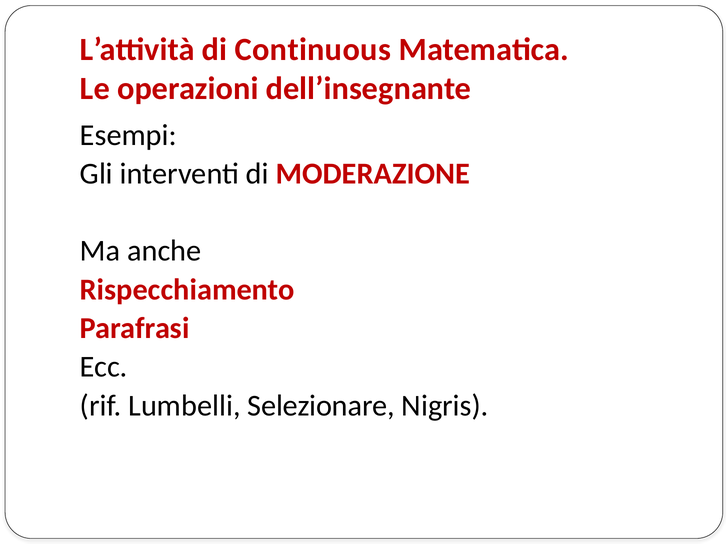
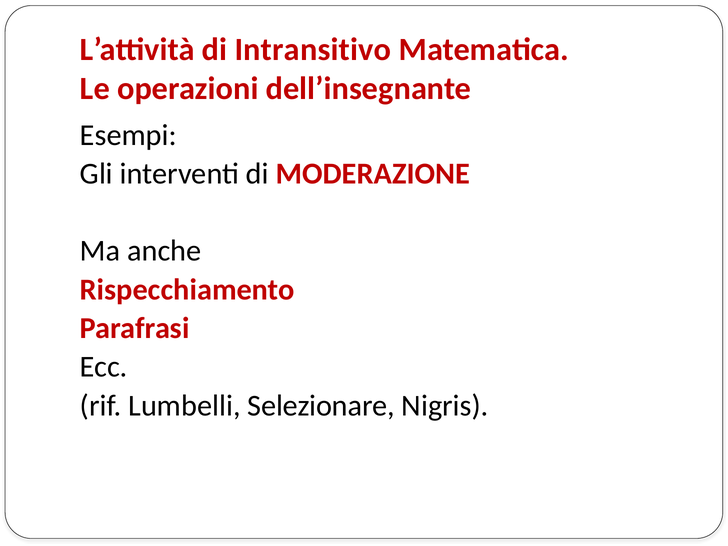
Continuous: Continuous -> Intransitivo (313, 50)
